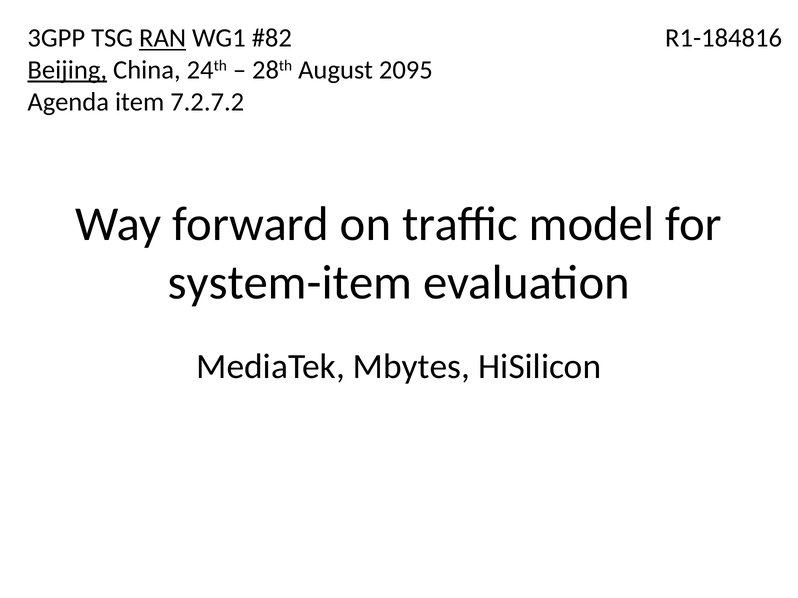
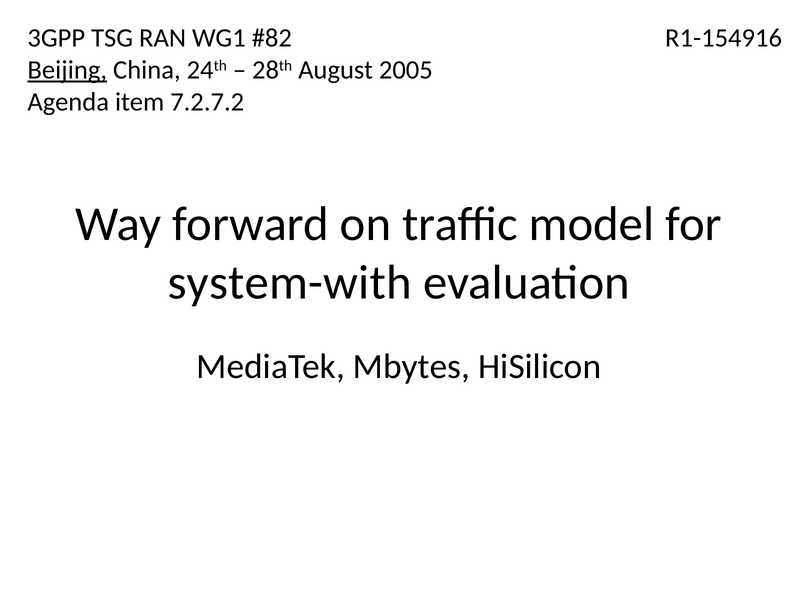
RAN underline: present -> none (163, 38)
R1-184816: R1-184816 -> R1-154916 (724, 38)
2095: 2095 -> 2005 (406, 70)
system-item: system-item -> system-with (290, 283)
